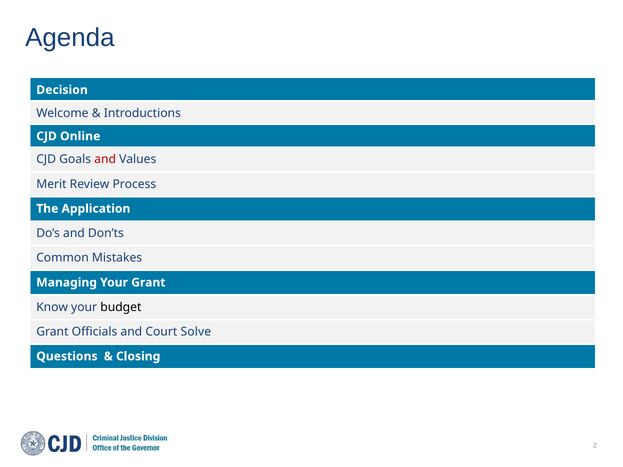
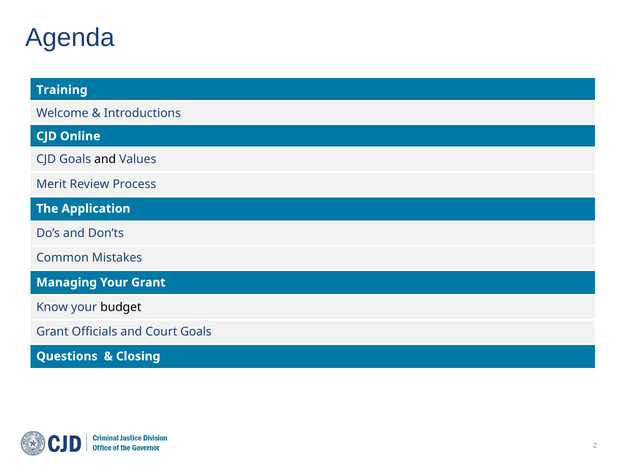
Decision: Decision -> Training (62, 90)
and colour: red -> black (105, 160)
Court Solve: Solve -> Goals (196, 332)
